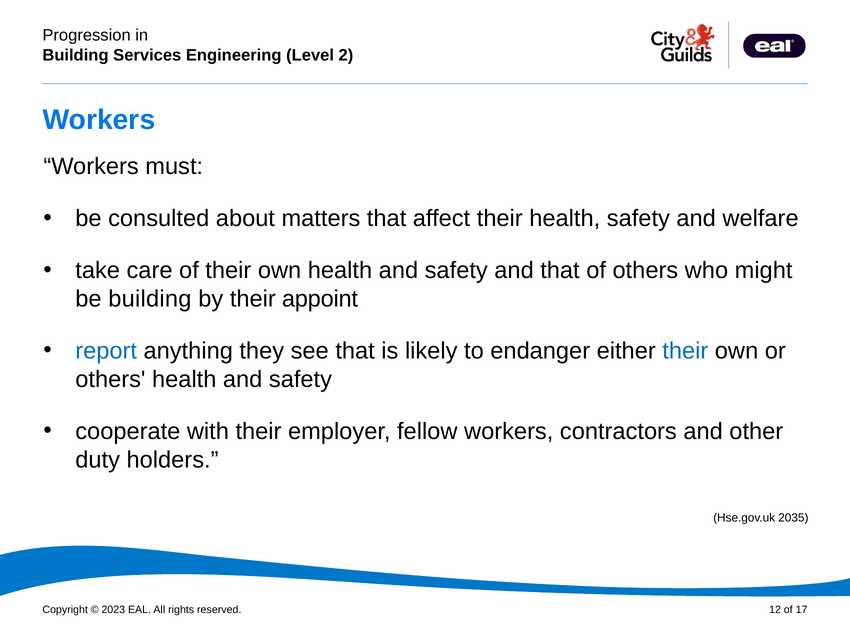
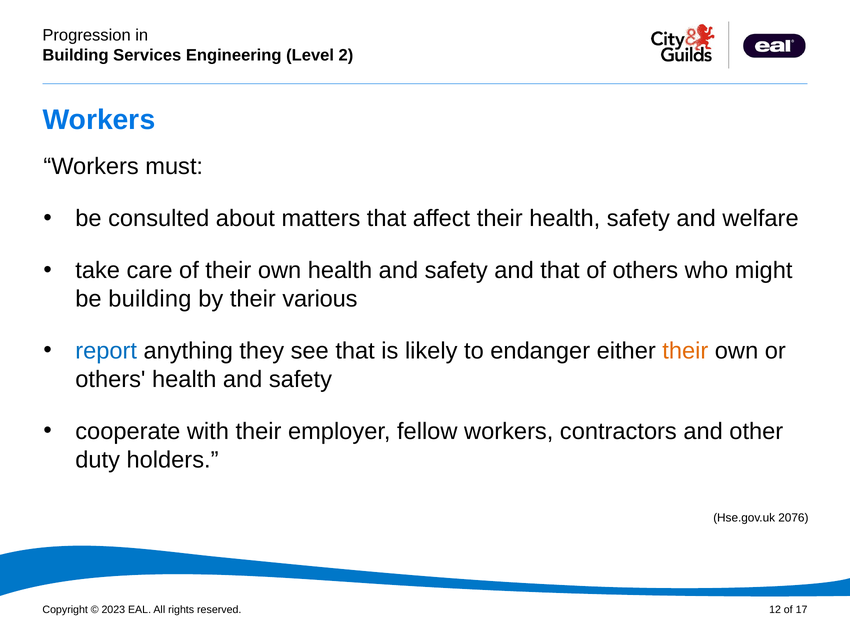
appoint: appoint -> various (320, 299)
their colour: blue -> orange (685, 351)
2035: 2035 -> 2076 (793, 518)
